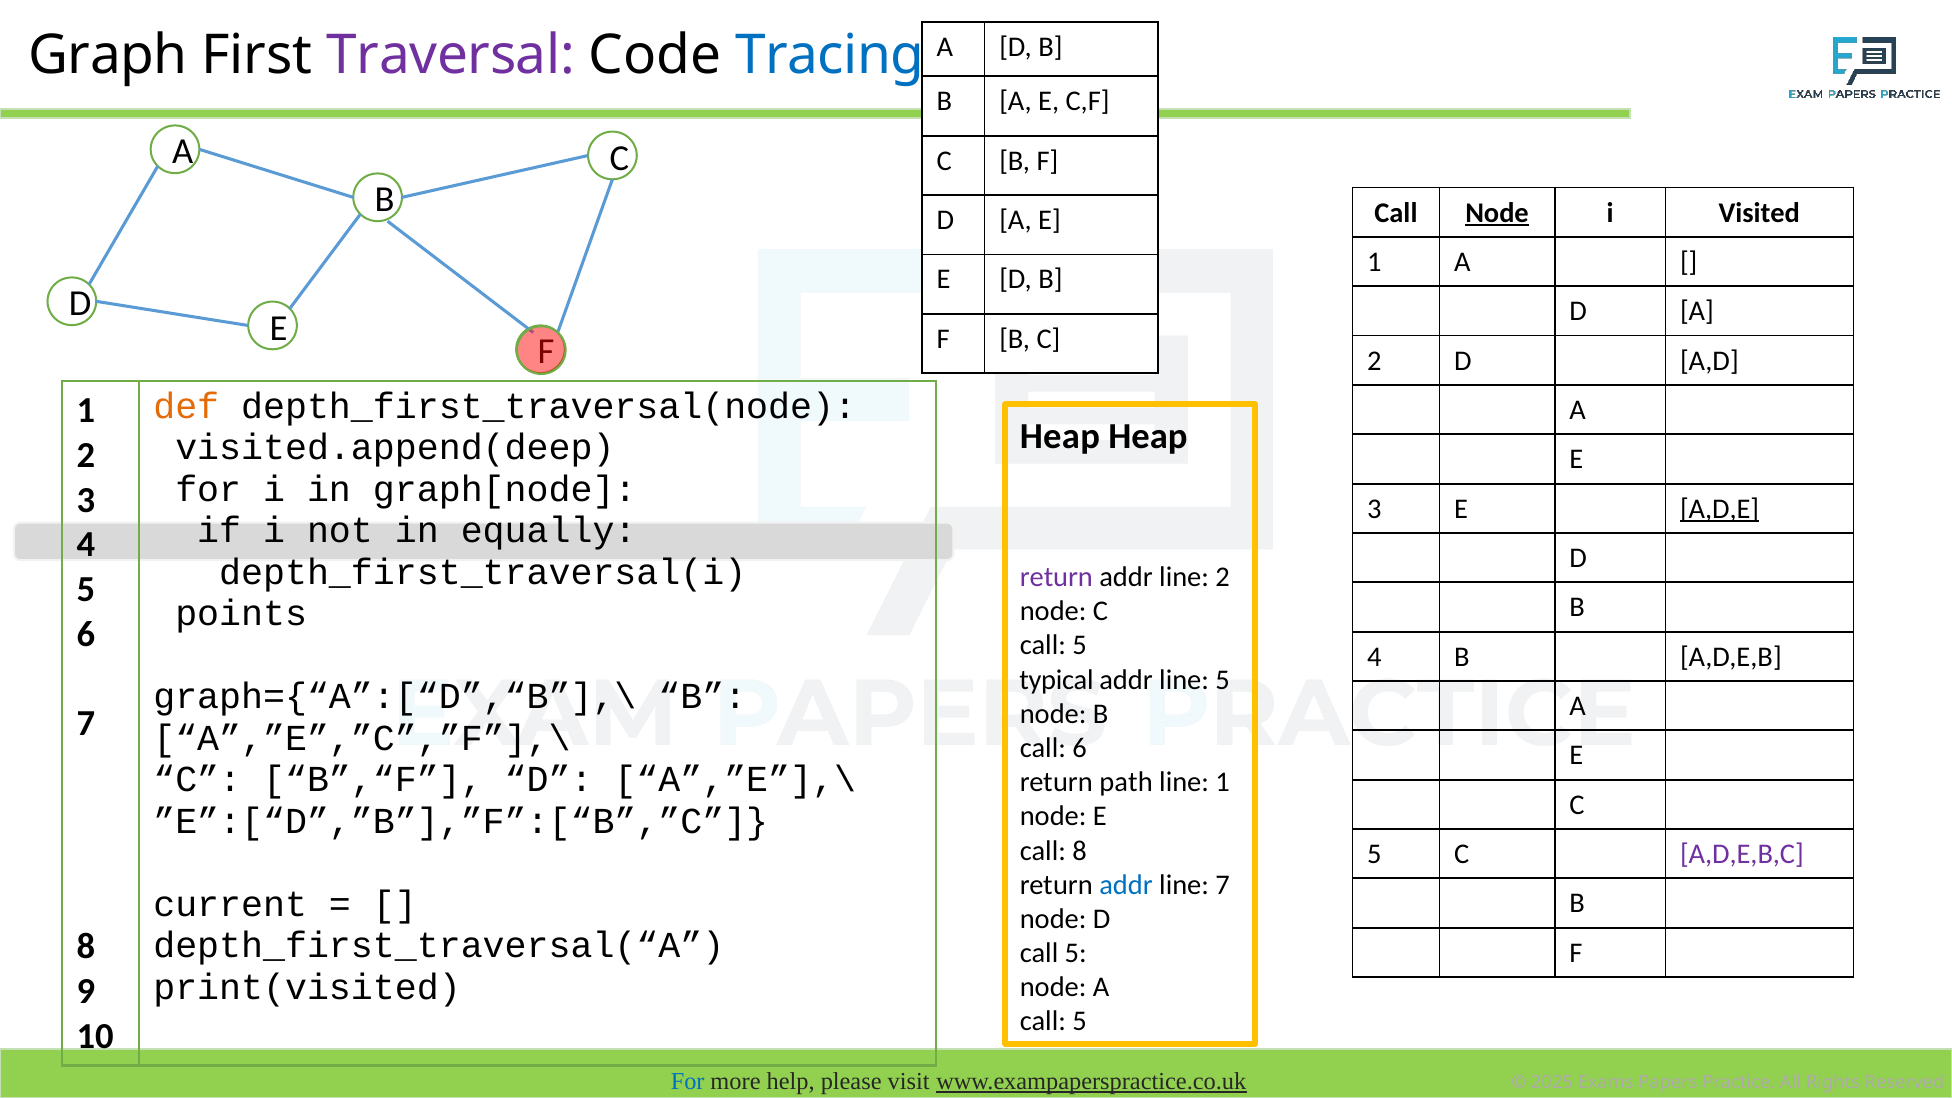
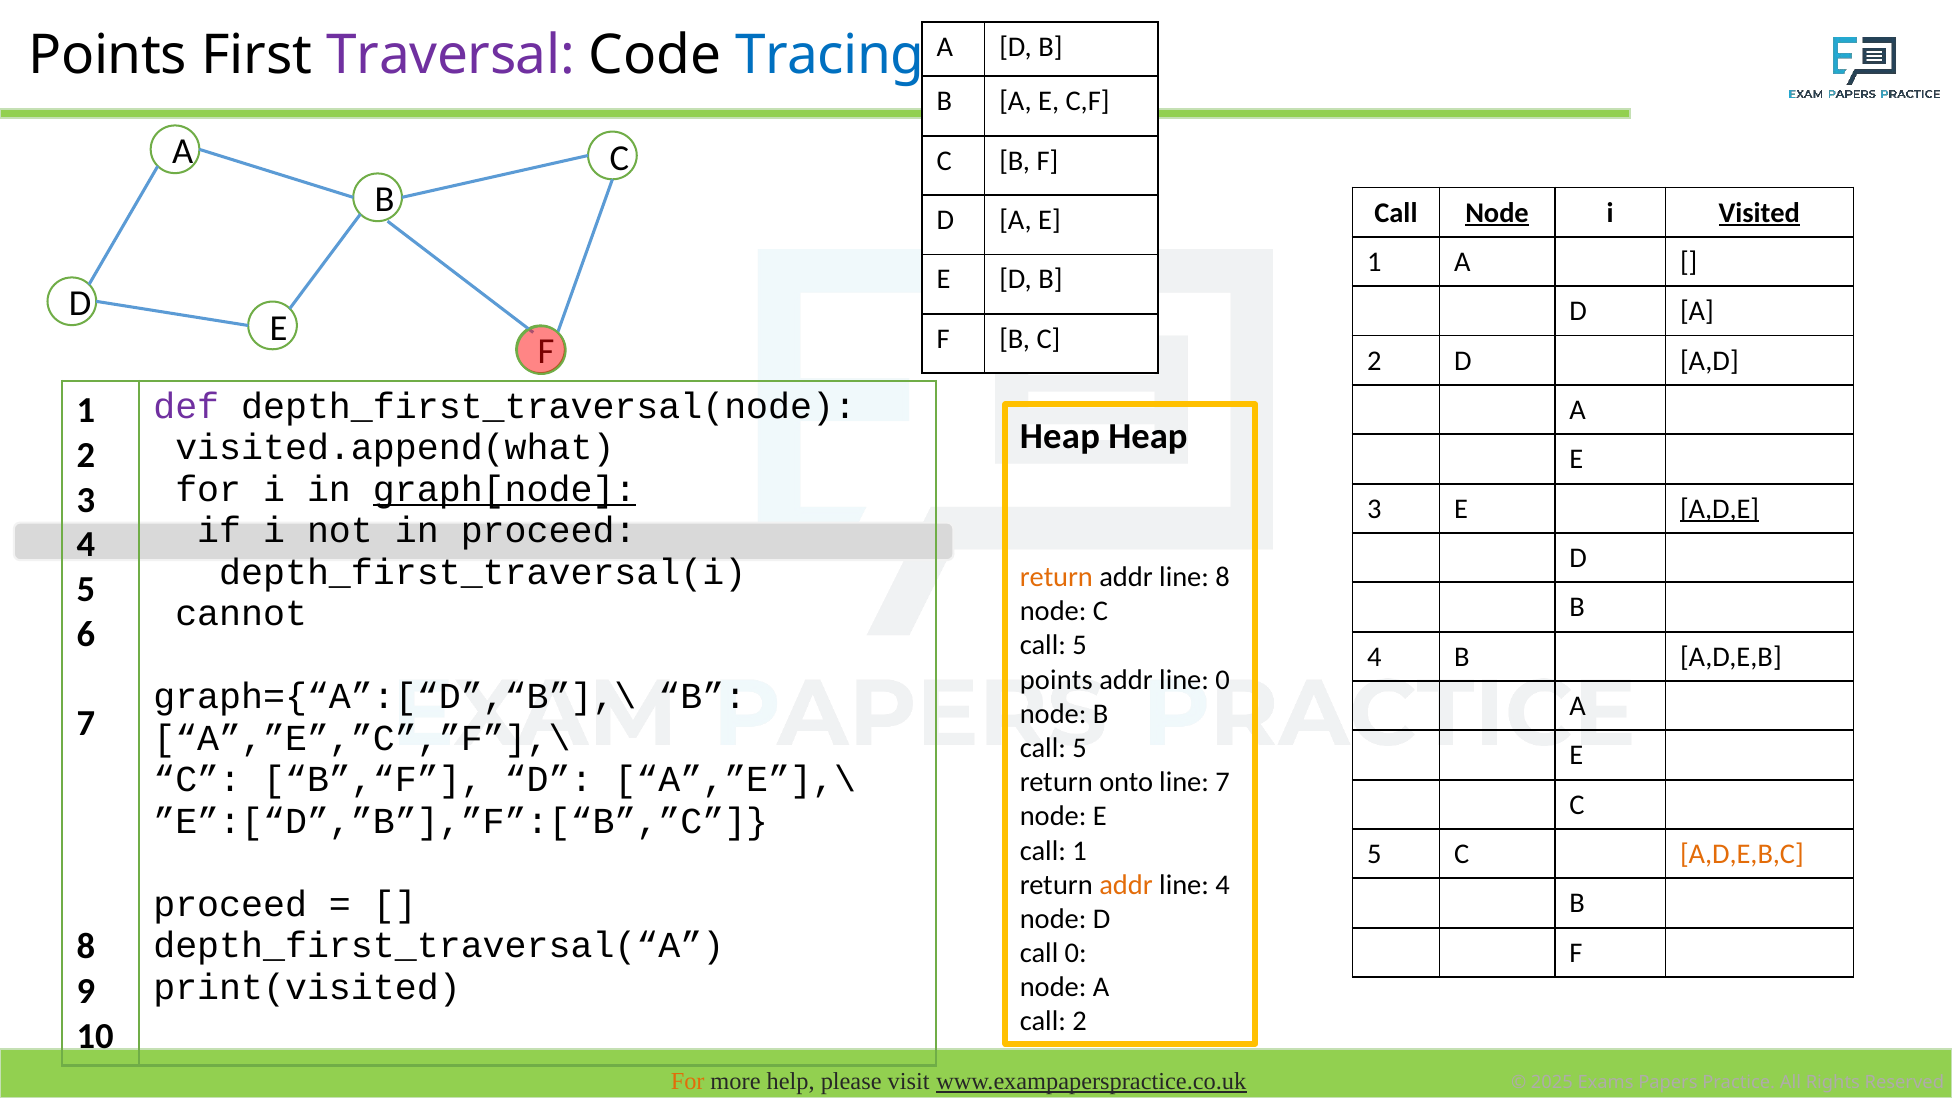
Graph: Graph -> Points (108, 55)
Visited underline: none -> present (1759, 213)
def colour: orange -> purple (186, 406)
visited.append(deep: visited.append(deep -> visited.append(what (395, 448)
graph[node underline: none -> present (505, 489)
in equally: equally -> proceed (549, 531)
return colour: purple -> orange (1056, 577)
line 2: 2 -> 8 (1223, 577)
points: points -> cannot (241, 614)
typical: typical -> points (1056, 680)
line 5: 5 -> 0 (1223, 680)
6: 6 -> 5 (1080, 748)
path: path -> onto (1126, 782)
line 1: 1 -> 7 (1223, 782)
call 8: 8 -> 1 (1080, 851)
A,D,E,B,C colour: purple -> orange (1742, 854)
addr colour: blue -> orange (1126, 885)
line 7: 7 -> 4 (1223, 885)
current: current -> proceed (230, 904)
5: 5 -> 0 (1076, 953)
5: 5 -> 2 (1080, 1022)
For colour: blue -> orange (688, 1081)
